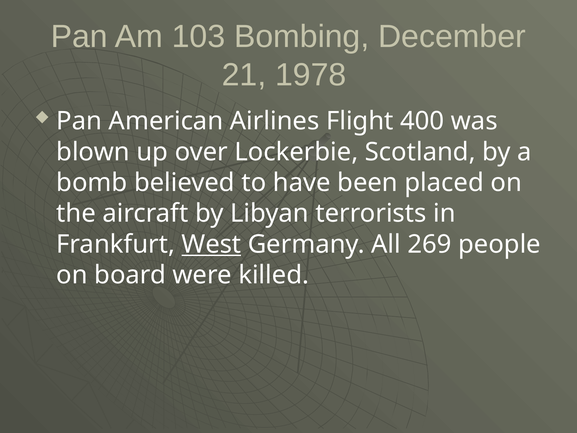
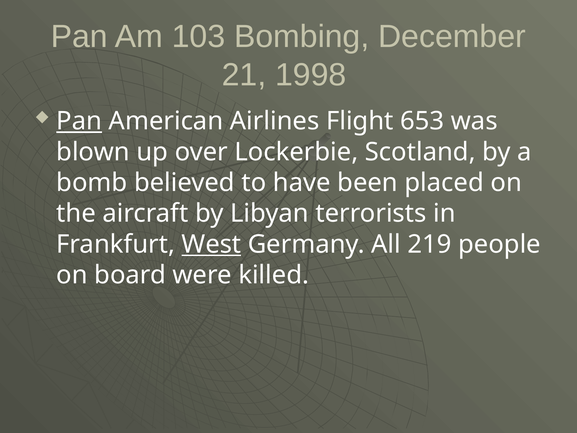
1978: 1978 -> 1998 (311, 75)
Pan underline: none -> present (79, 121)
400: 400 -> 653 (422, 121)
269: 269 -> 219 (430, 244)
